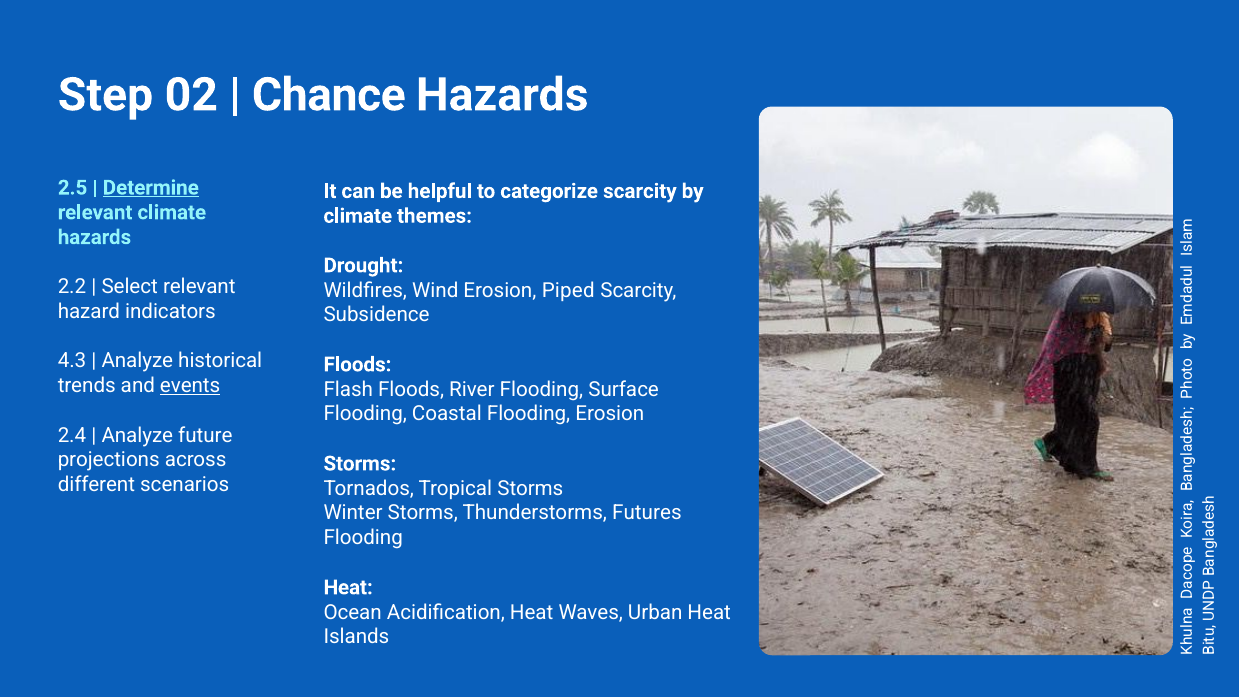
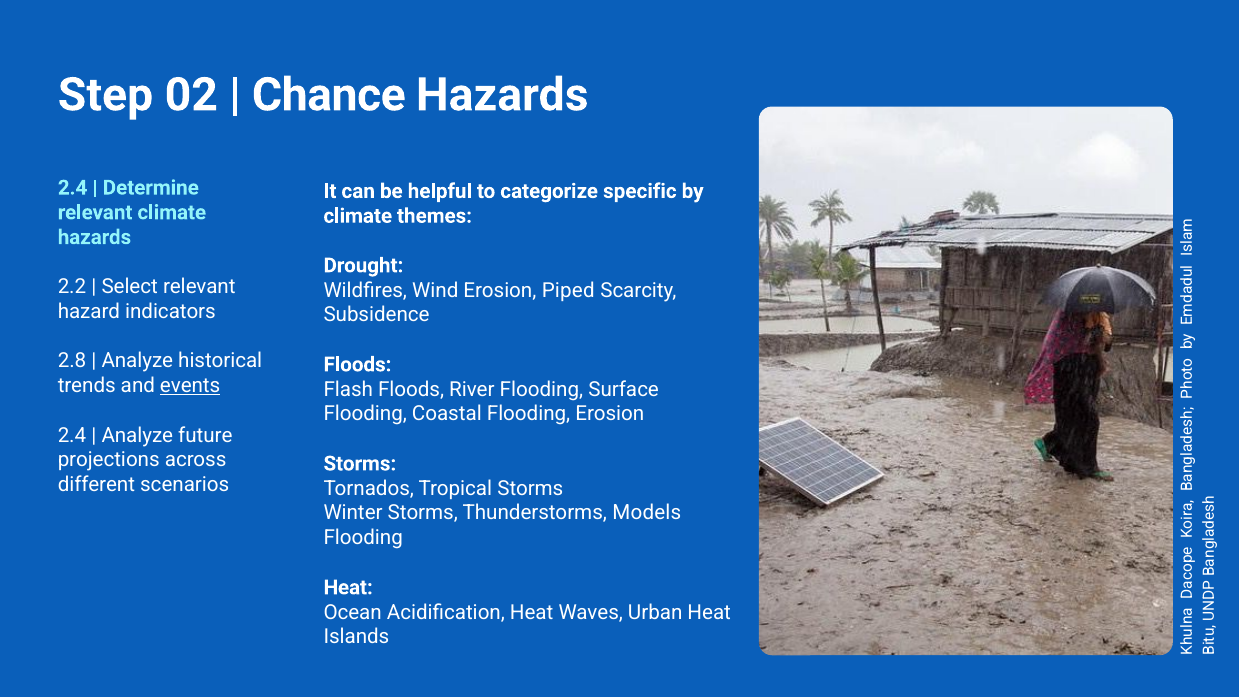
2.5: 2.5 -> 2.4 (73, 188)
Determine underline: present -> none (151, 188)
categorize scarcity: scarcity -> specific (640, 191)
4.3: 4.3 -> 2.8 (72, 361)
Futures: Futures -> Models (647, 513)
